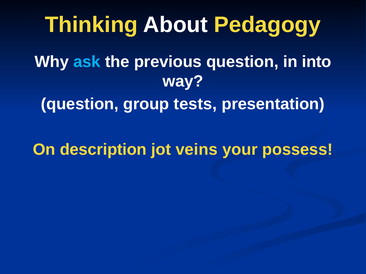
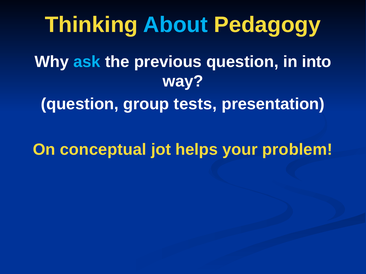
About colour: white -> light blue (175, 25)
description: description -> conceptual (103, 150)
veins: veins -> helps (197, 150)
possess: possess -> problem (297, 150)
